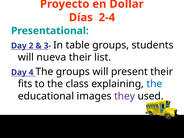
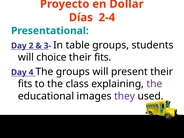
nueva: nueva -> choice (51, 57)
list: list -> fits (103, 57)
the colour: blue -> purple (154, 84)
